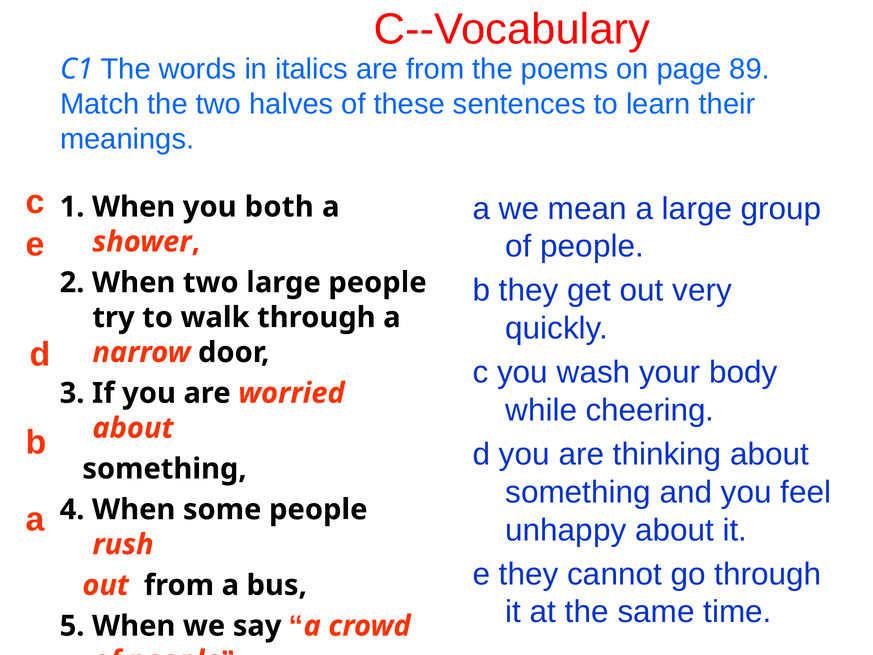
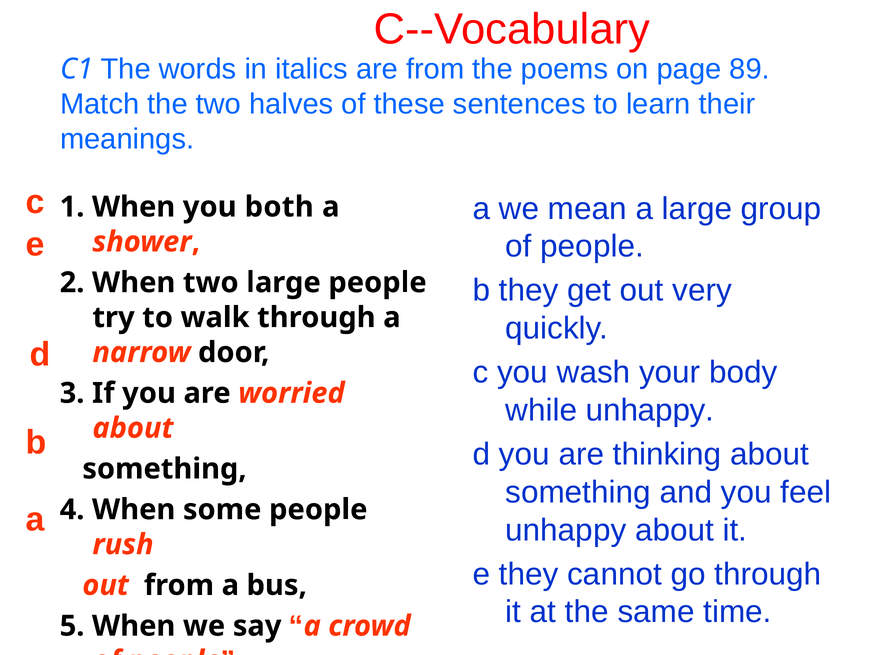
while cheering: cheering -> unhappy (650, 410)
